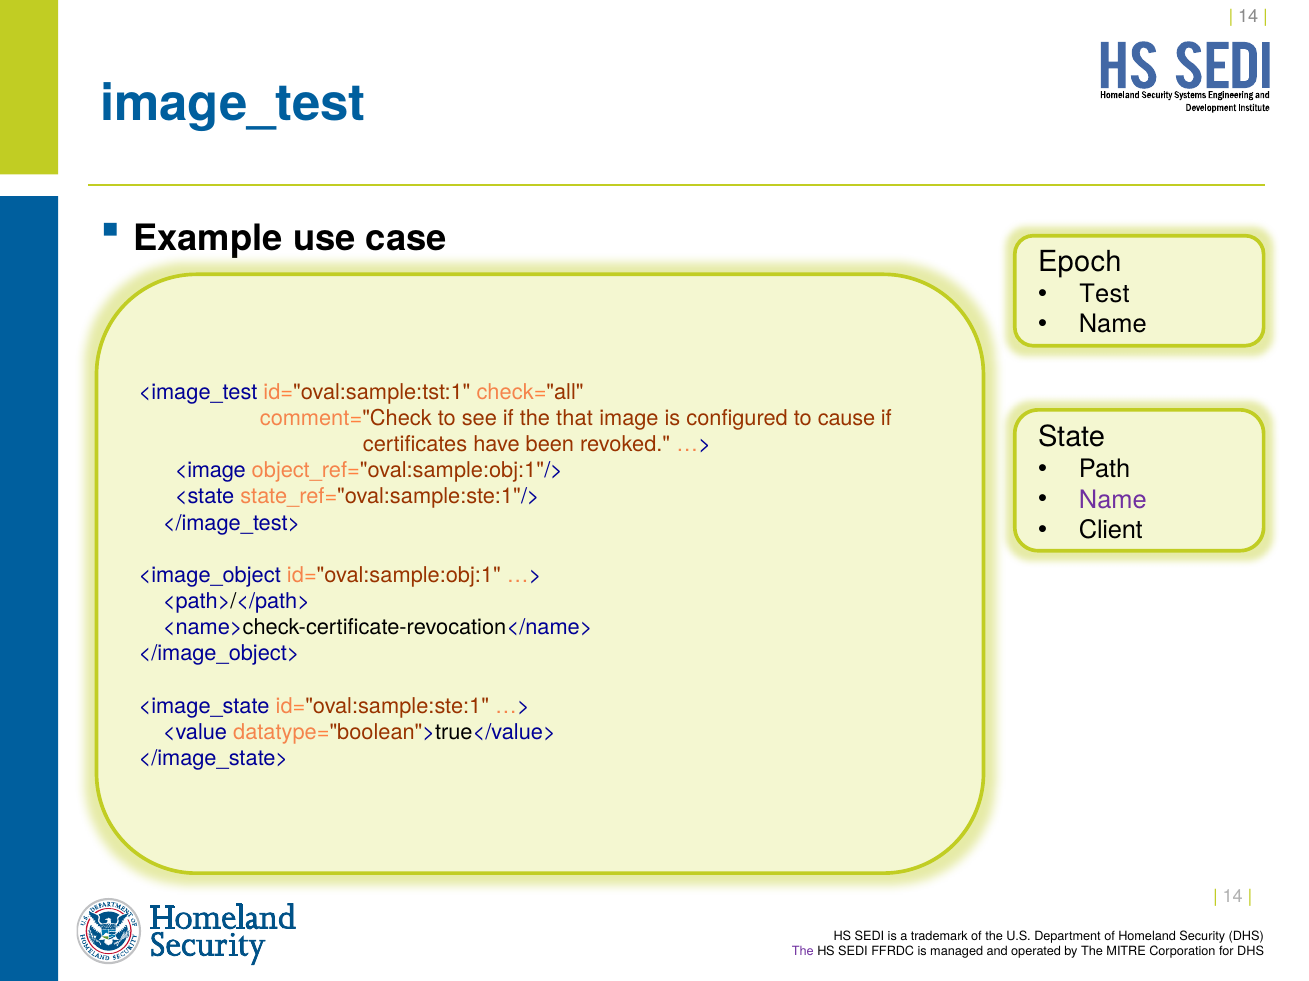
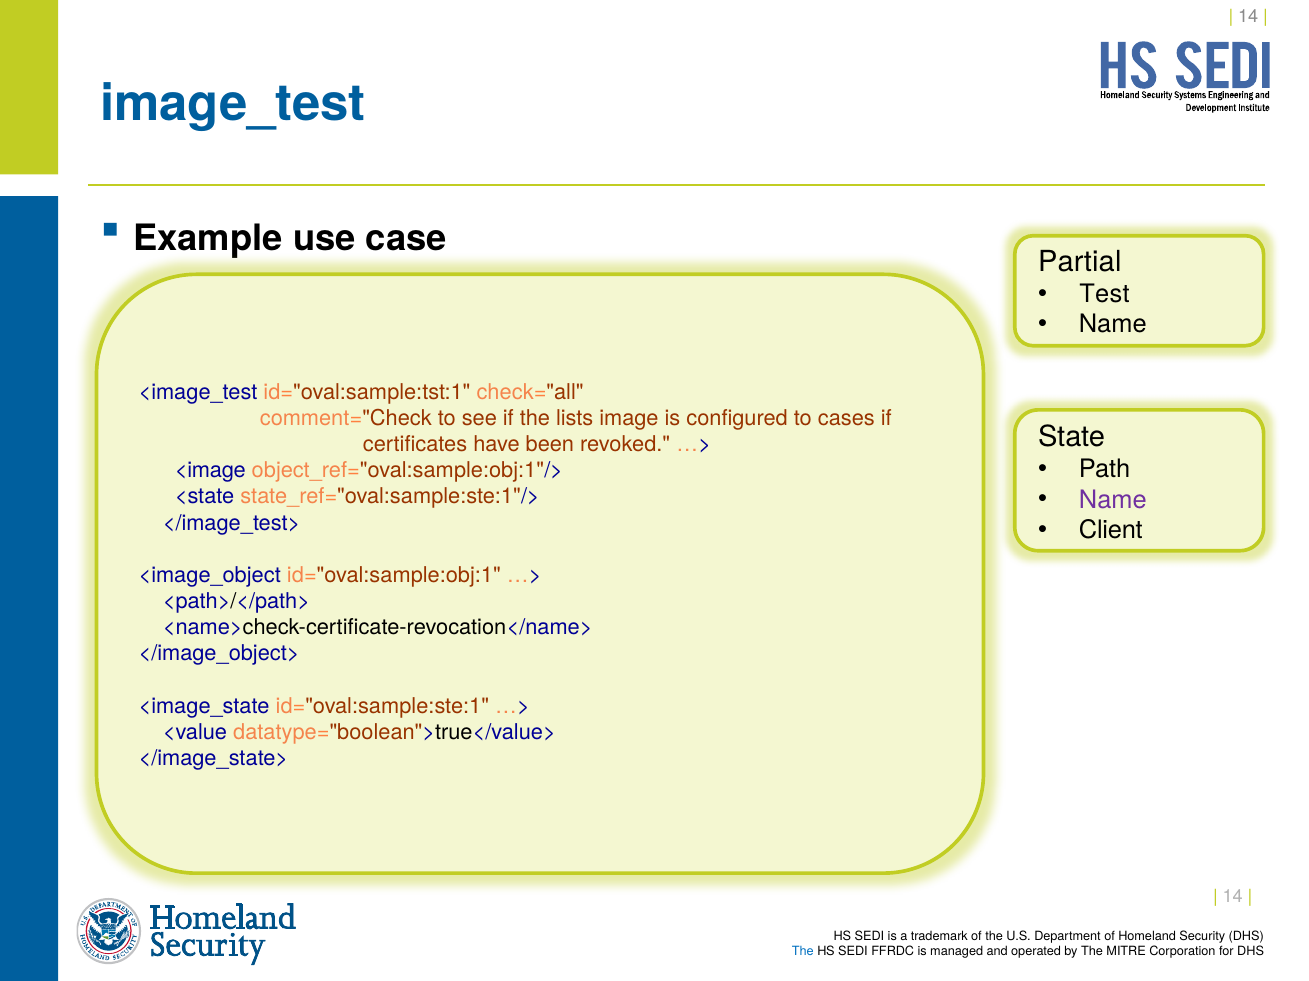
Epoch: Epoch -> Partial (1080, 262)
the that: that -> lists (575, 419)
cause: cause -> cases (846, 419)
The colour: purple -> blue (803, 952)
